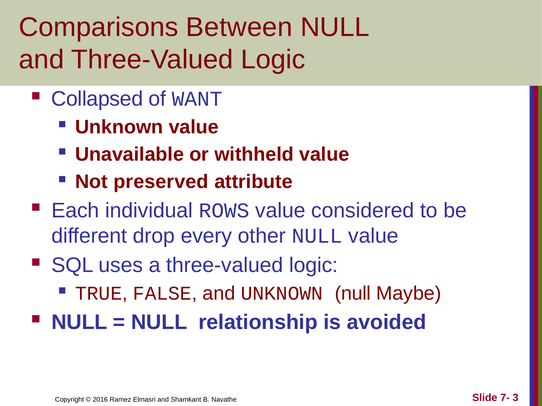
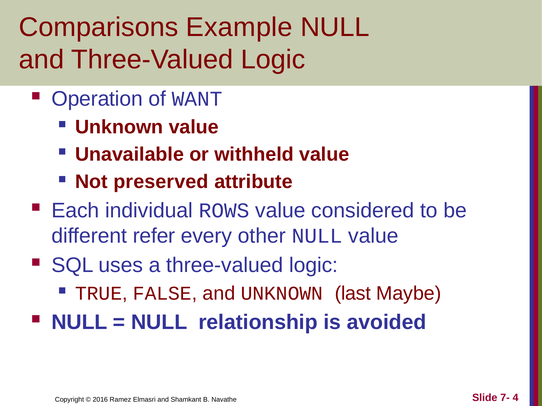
Between: Between -> Example (239, 27)
Collapsed: Collapsed -> Operation (97, 99)
drop: drop -> refer (154, 236)
UNKNOWN null: null -> last (353, 294)
3: 3 -> 4 (516, 398)
